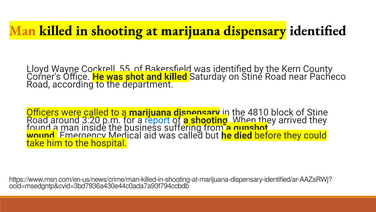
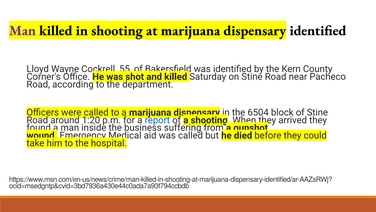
Man colour: orange -> purple (22, 30)
4810: 4810 -> 6504 (258, 112)
3:20: 3:20 -> 1:20 (91, 120)
